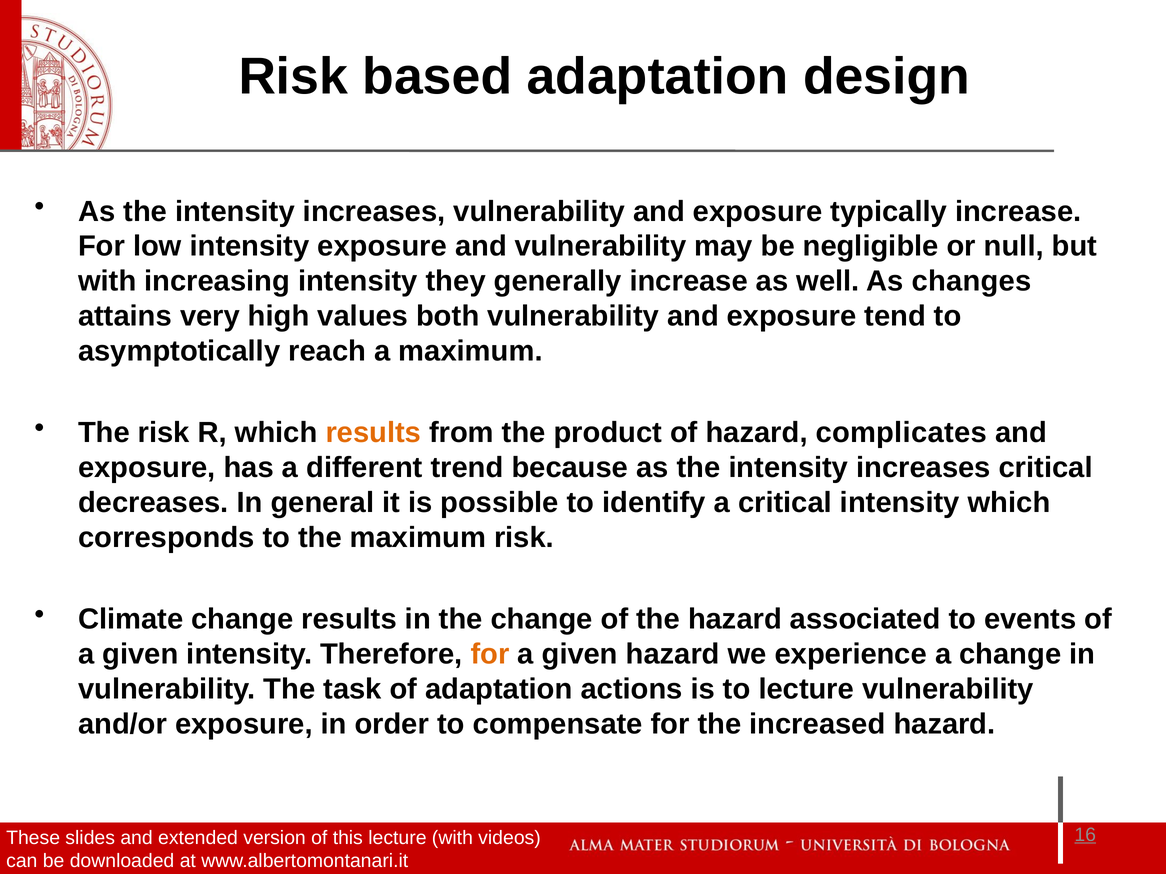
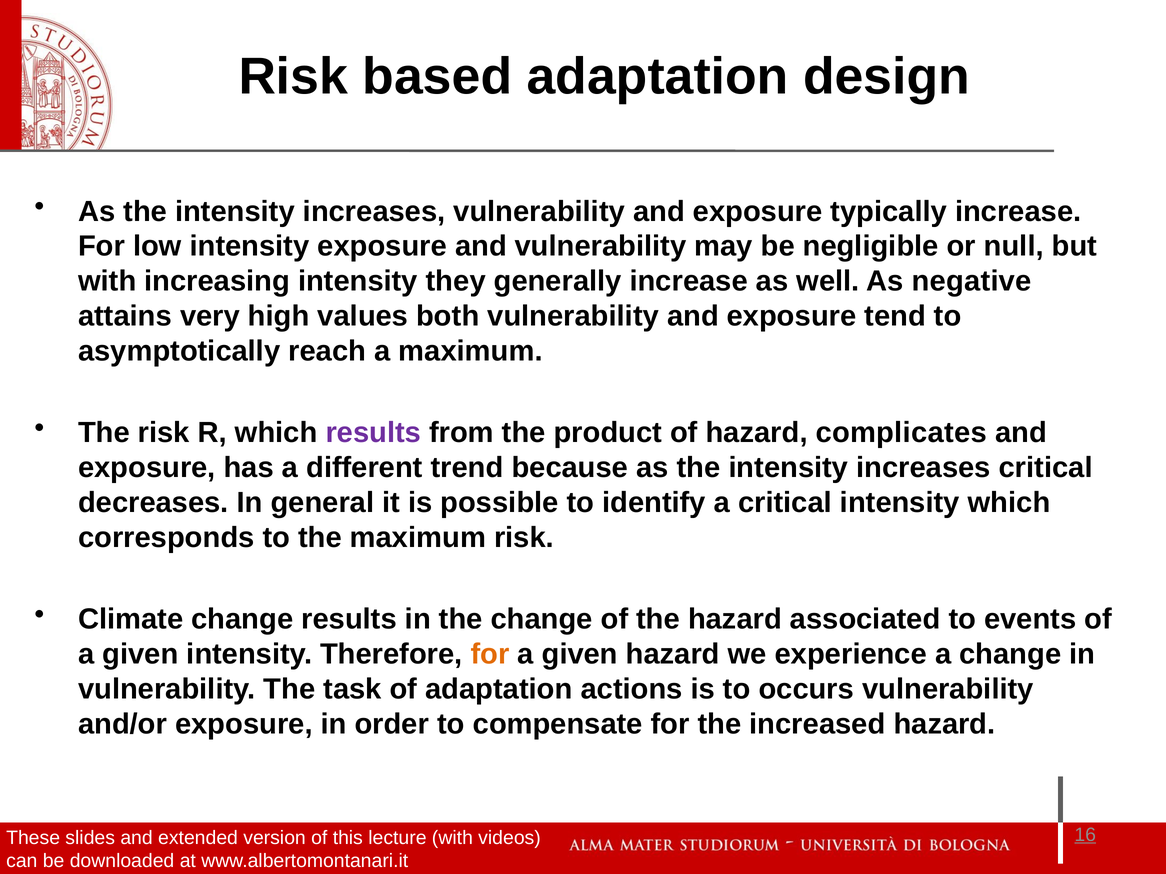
changes: changes -> negative (972, 281)
results colour: orange -> purple (373, 433)
to lecture: lecture -> occurs (806, 690)
